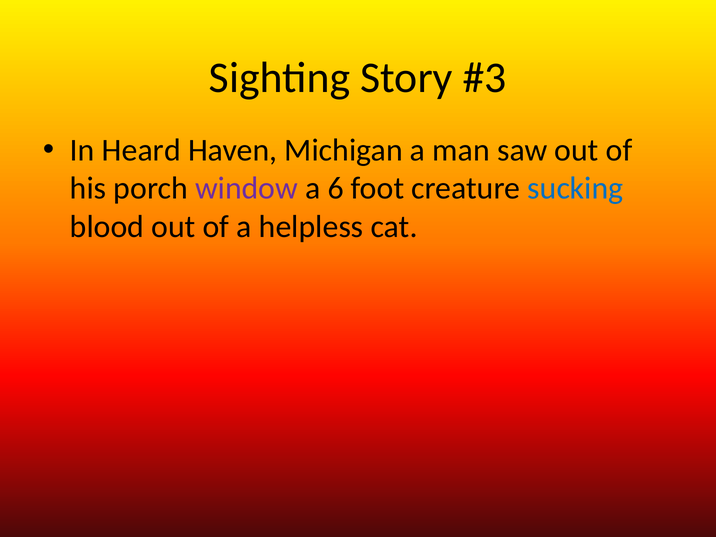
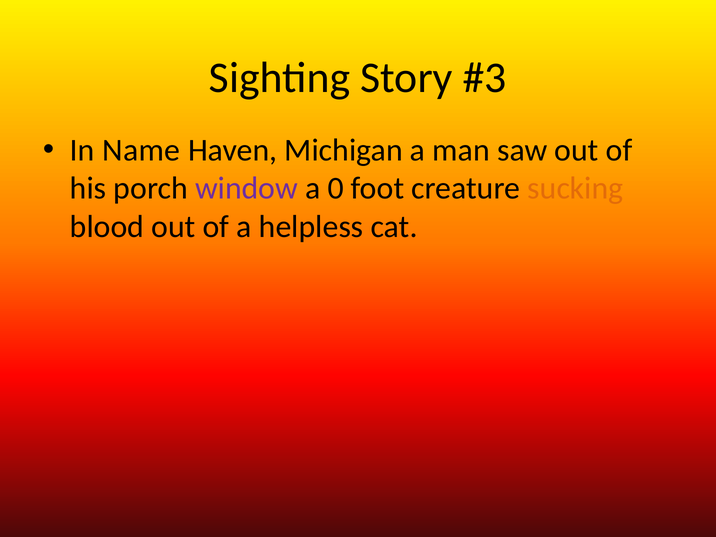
Heard: Heard -> Name (141, 150)
6: 6 -> 0 (336, 188)
sucking colour: blue -> orange (575, 188)
